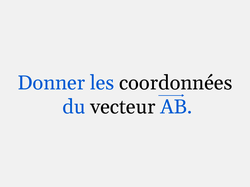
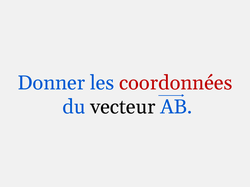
coordonnées colour: black -> red (176, 83)
